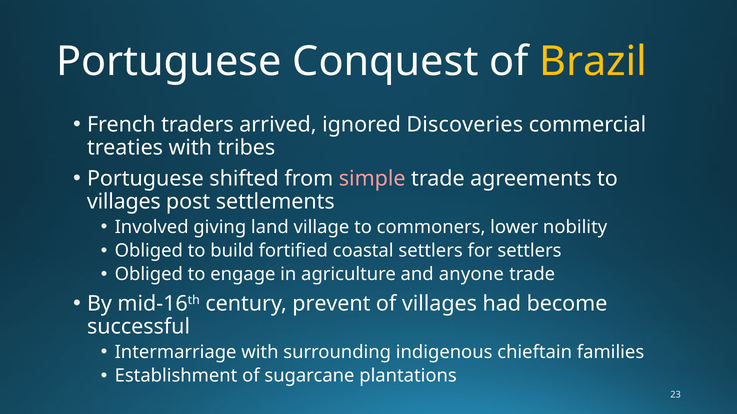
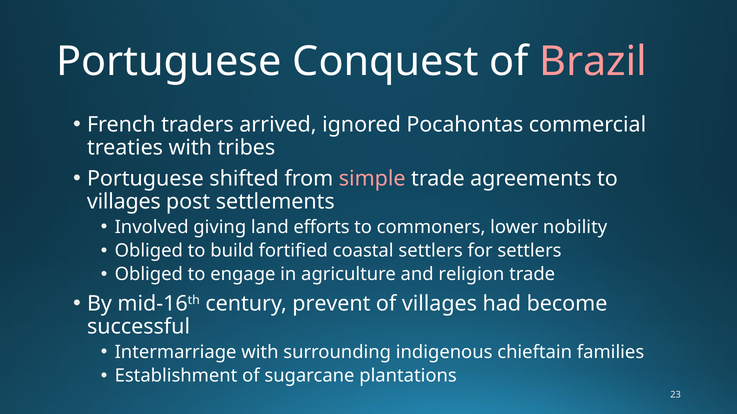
Brazil colour: yellow -> pink (593, 62)
Discoveries: Discoveries -> Pocahontas (465, 125)
village: village -> efforts (322, 227)
anyone: anyone -> religion (471, 275)
